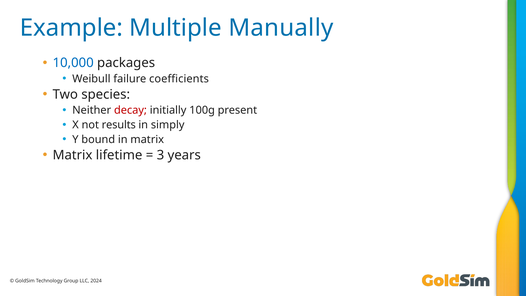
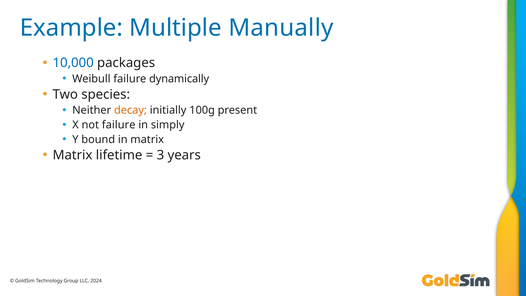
coefficients: coefficients -> dynamically (179, 79)
decay colour: red -> orange (130, 110)
not results: results -> failure (119, 125)
